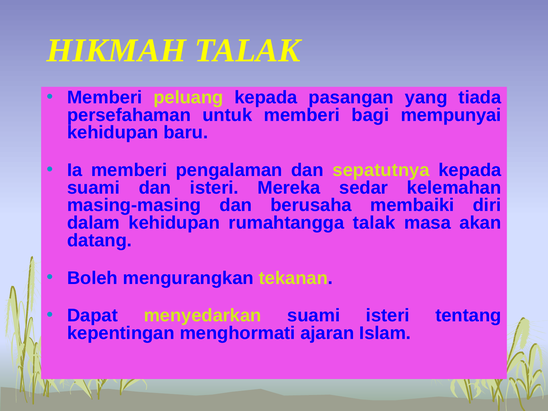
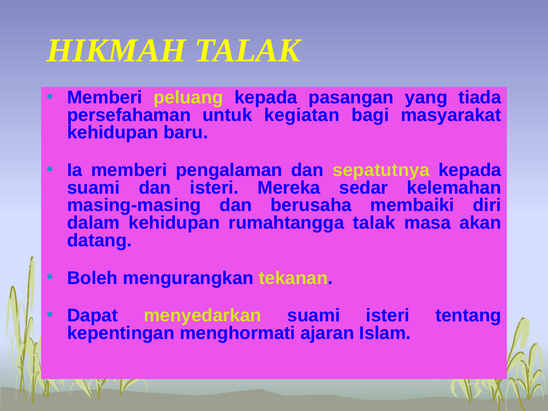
untuk memberi: memberi -> kegiatan (302, 115)
mempunyai: mempunyai -> masyarakat (451, 115)
